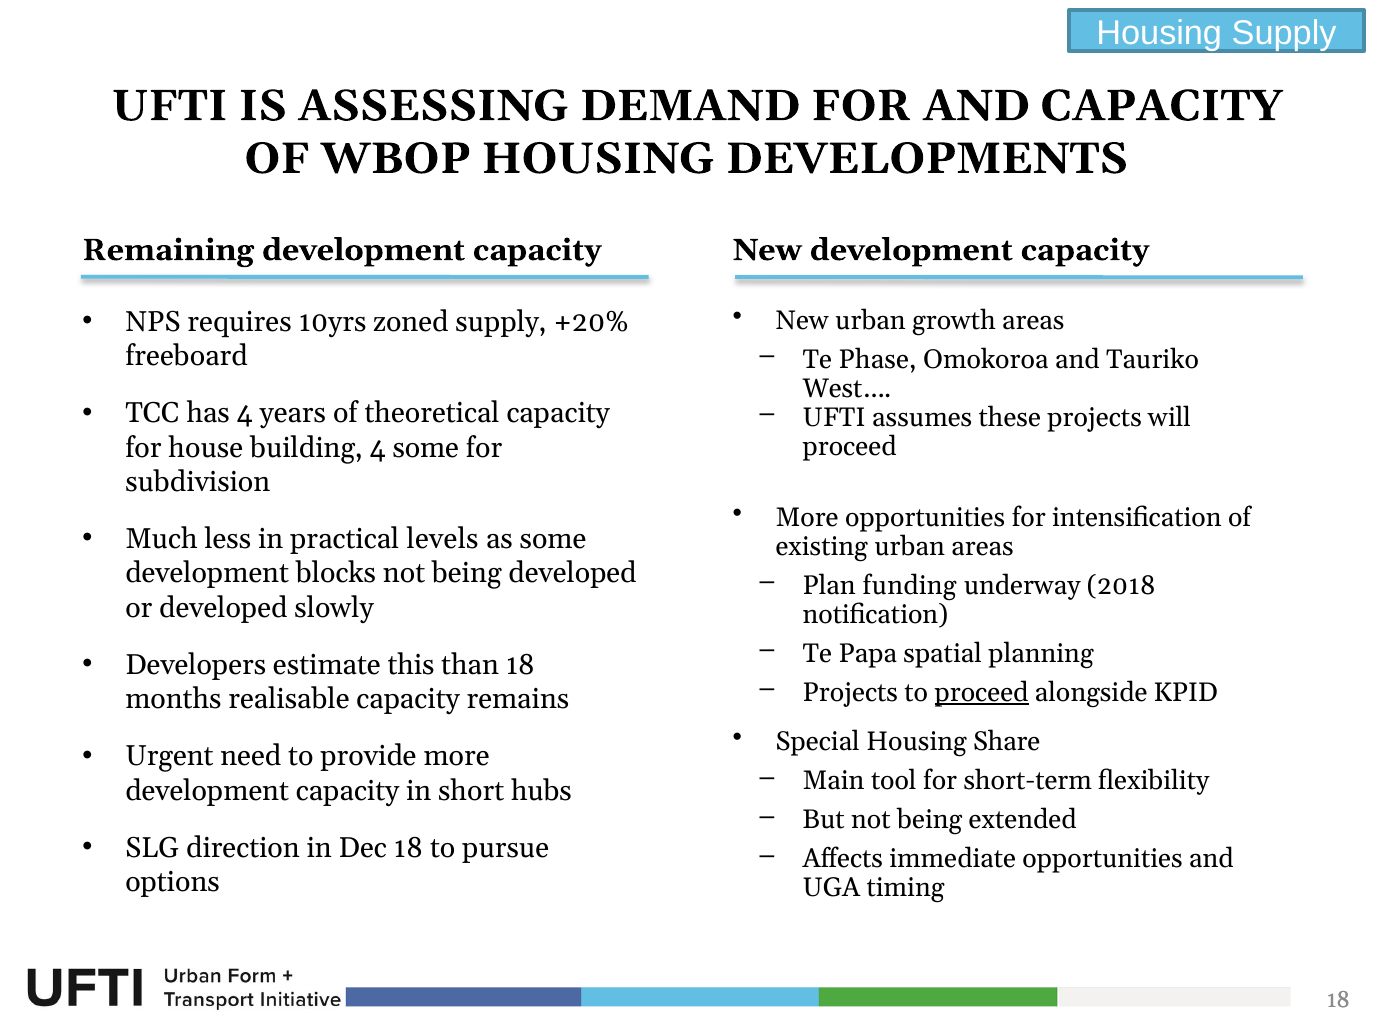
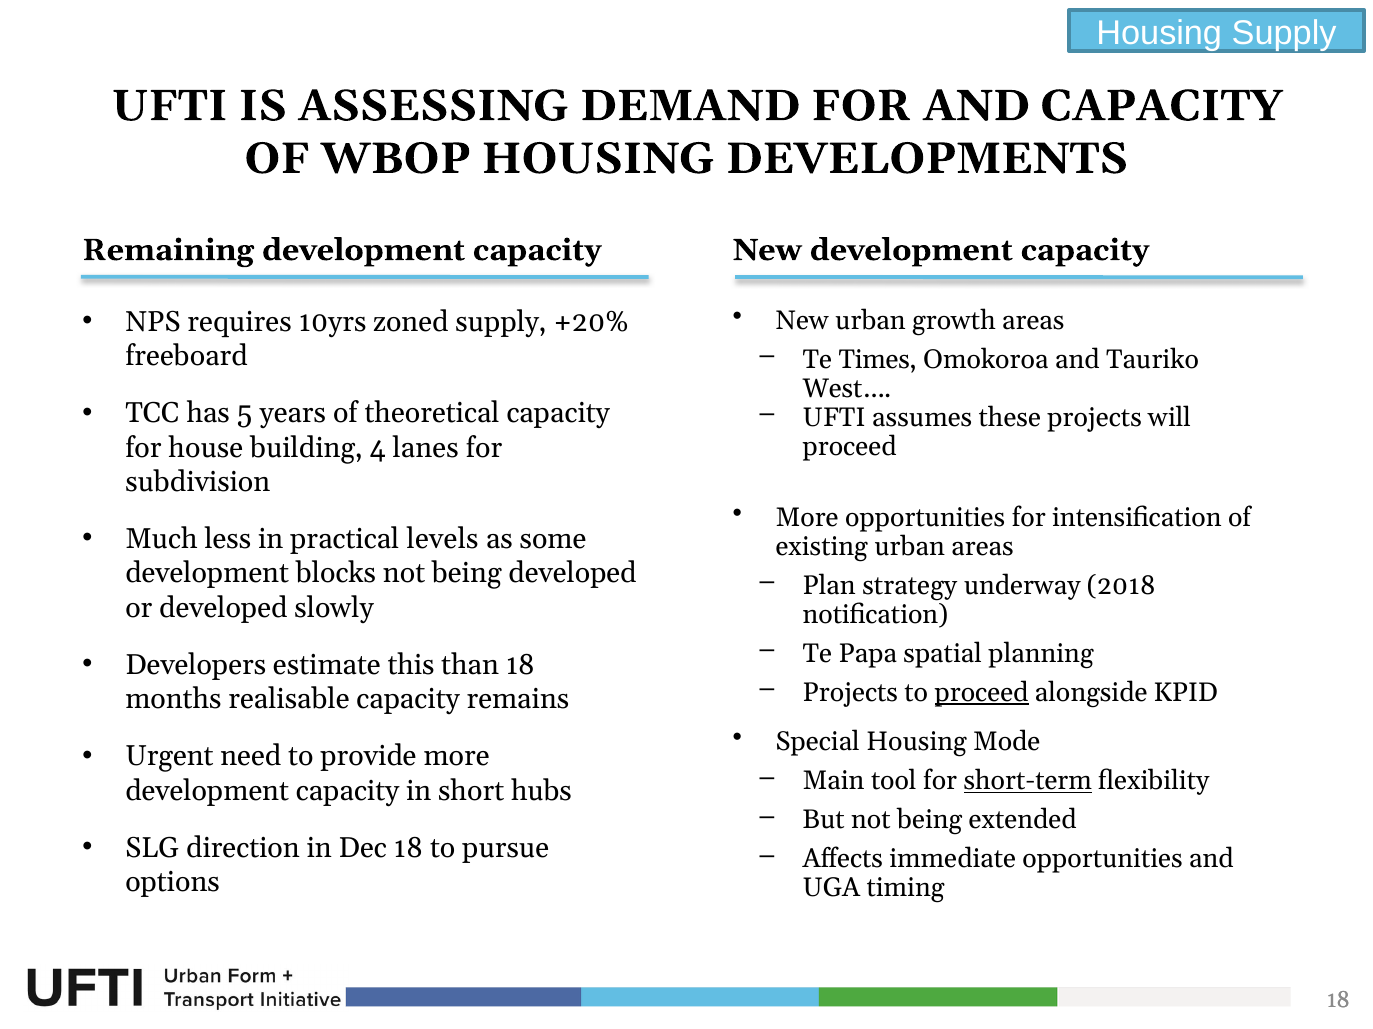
Phase: Phase -> Times (878, 360)
has 4: 4 -> 5 (245, 414)
4 some: some -> lanes (426, 448)
funding: funding -> strategy (910, 586)
Share: Share -> Mode (1007, 742)
short-term underline: none -> present (1028, 781)
